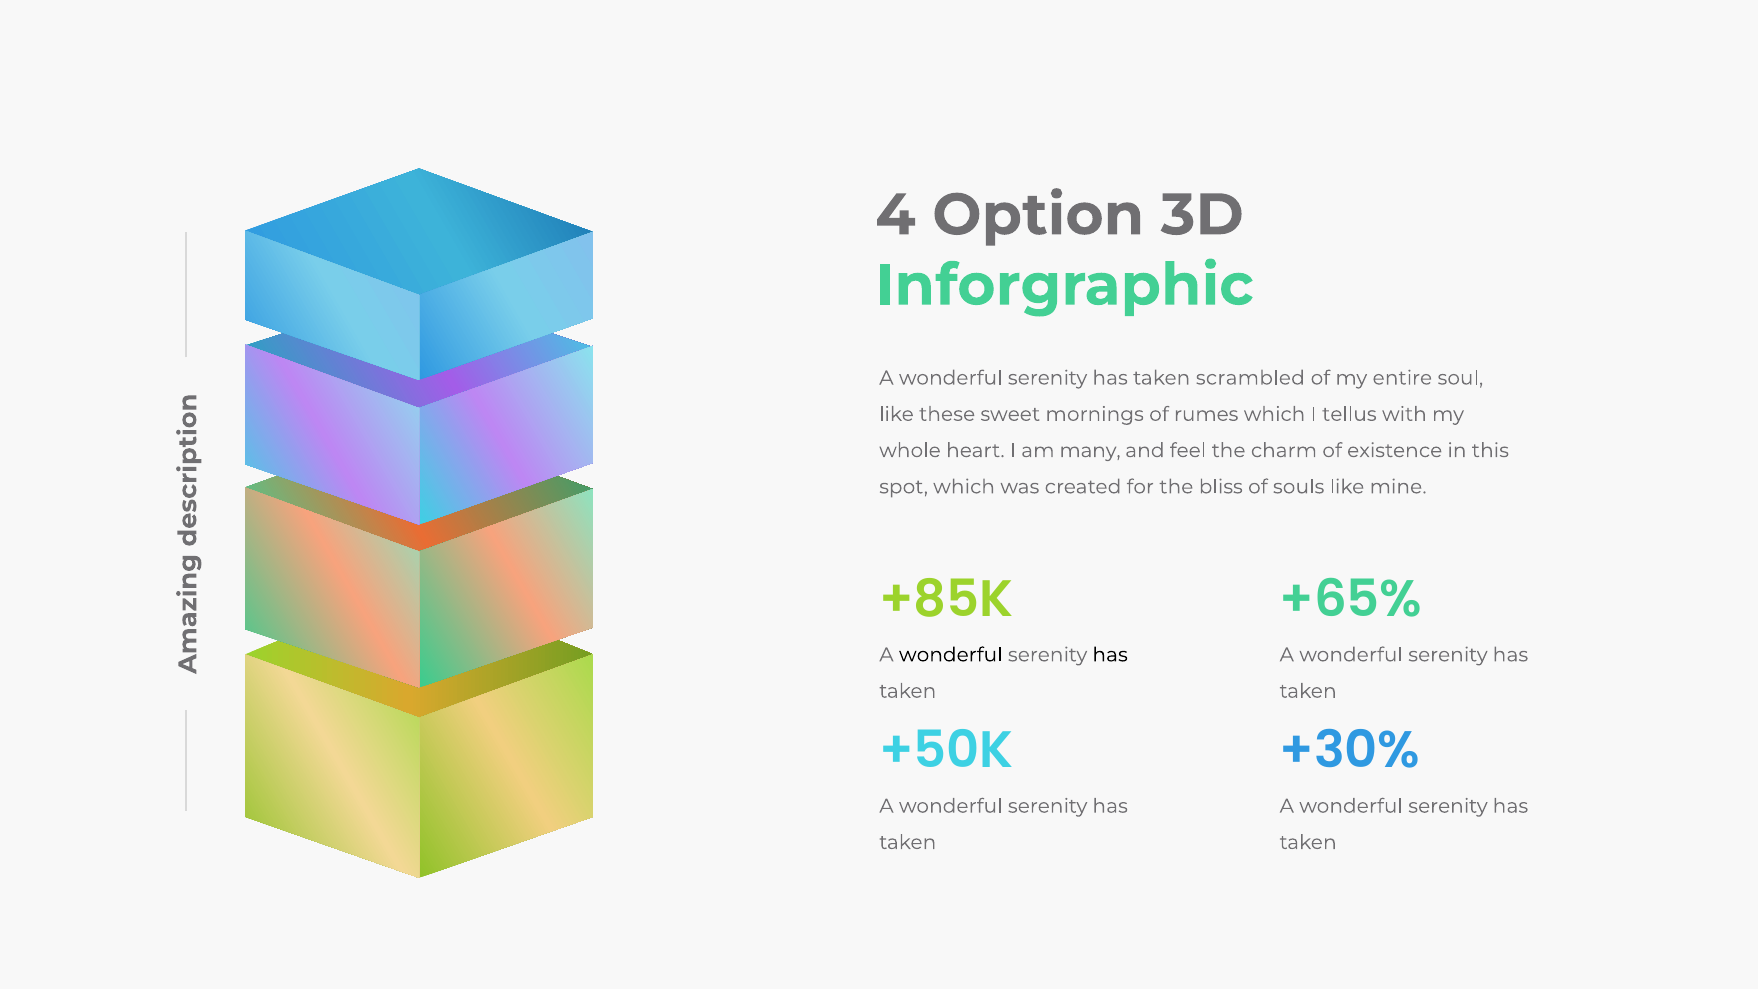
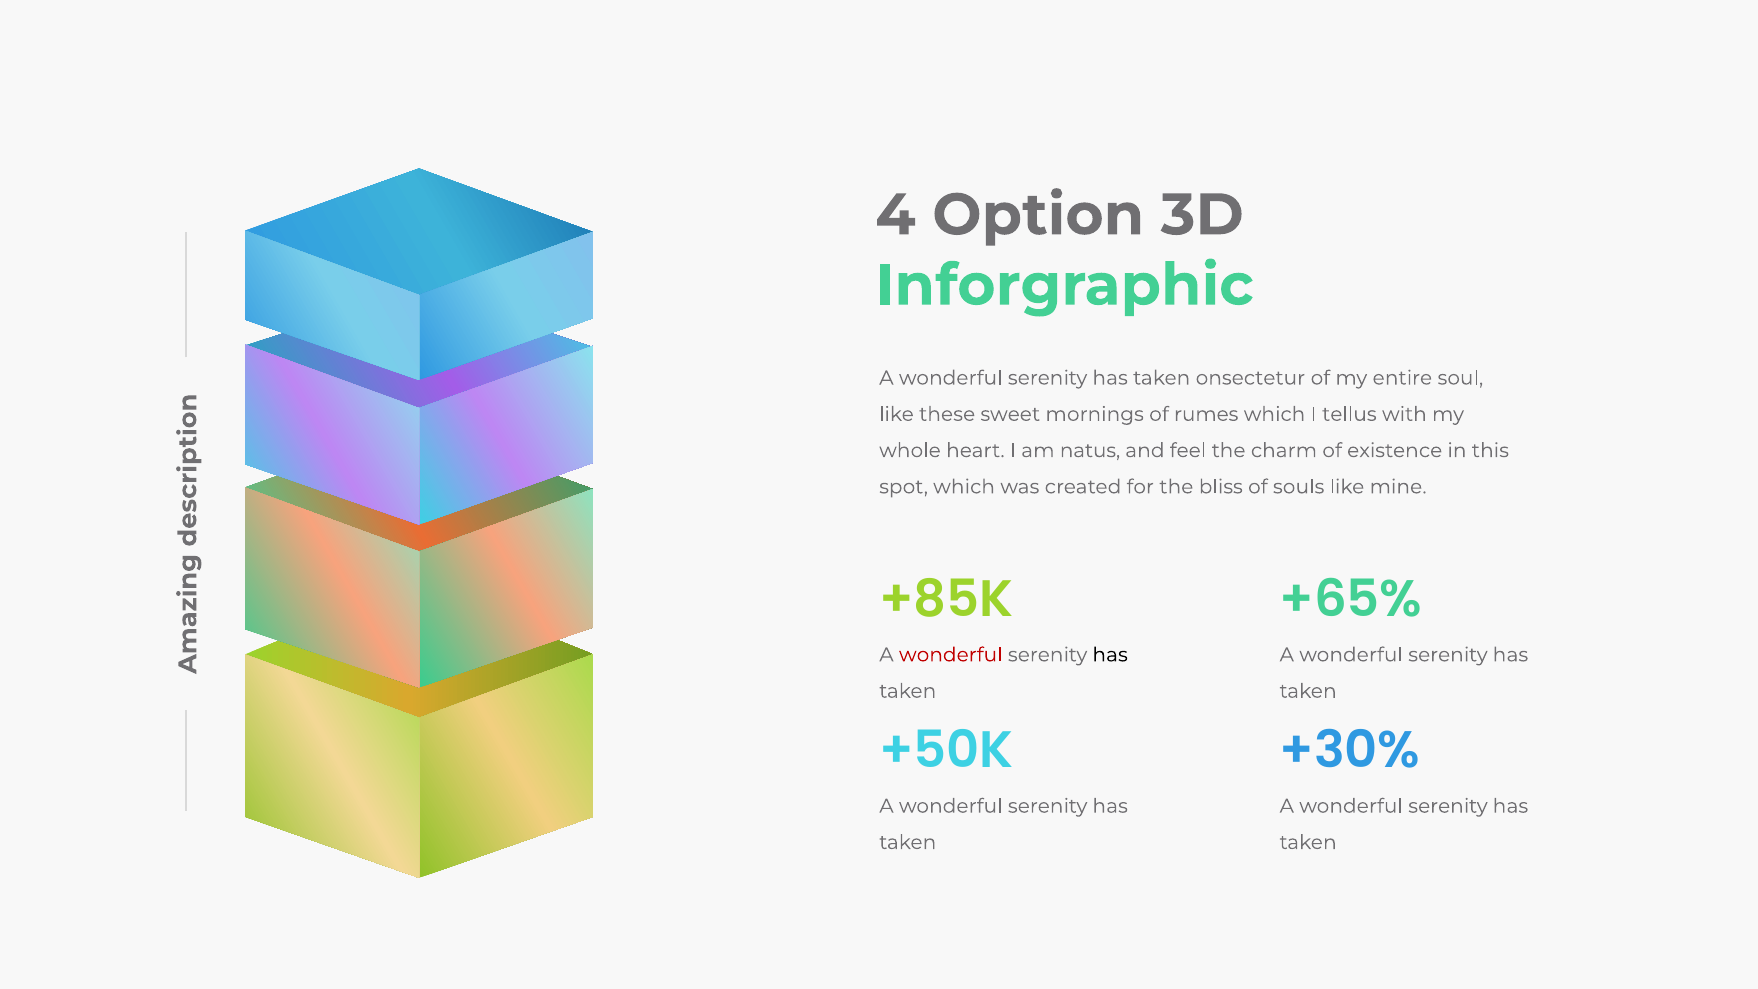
scrambled: scrambled -> onsectetur (1250, 378)
many: many -> natus (1090, 450)
wonderful colour: black -> red (951, 655)
